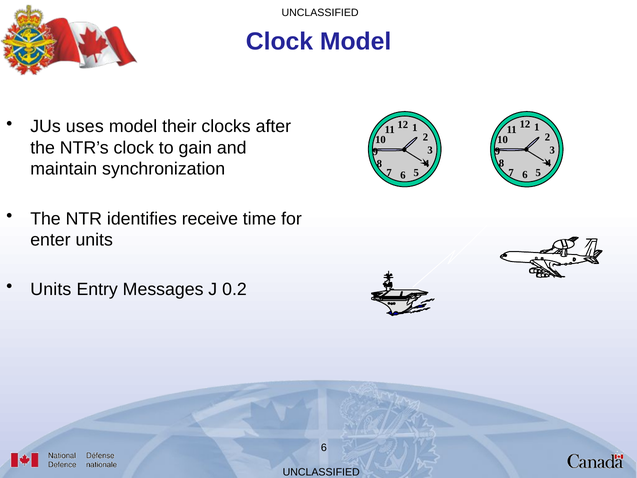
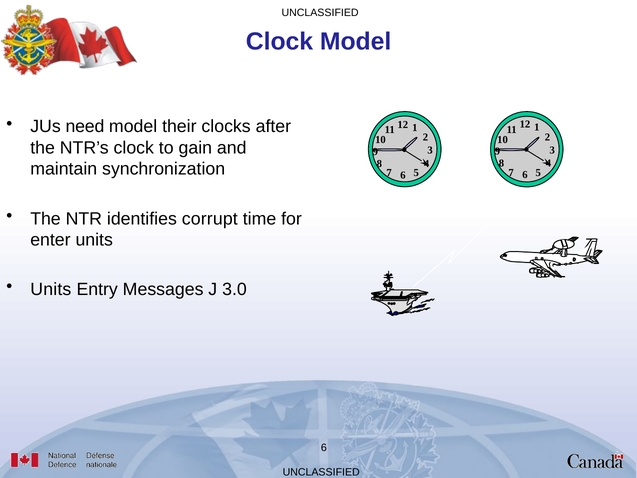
uses: uses -> need (85, 127)
receive: receive -> corrupt (210, 219)
0.2: 0.2 -> 3.0 (234, 289)
